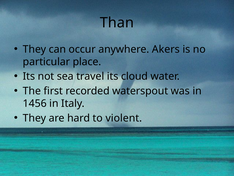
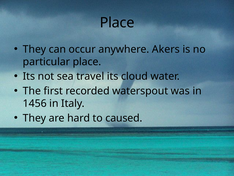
Than: Than -> Place (117, 23)
violent: violent -> caused (124, 118)
